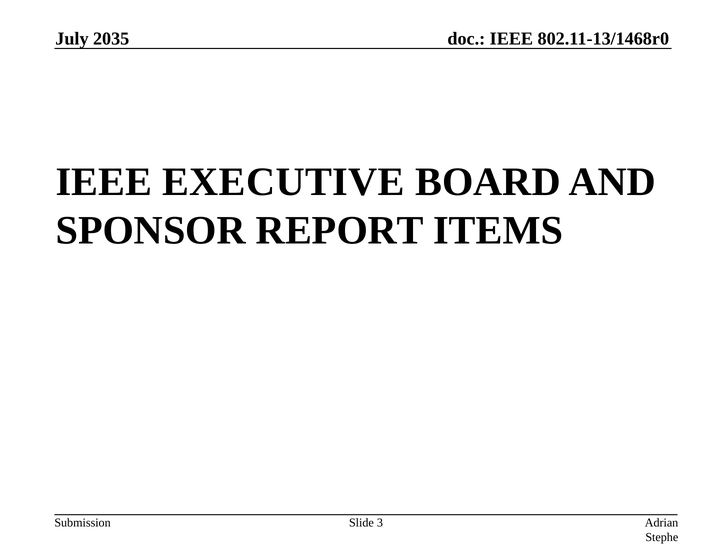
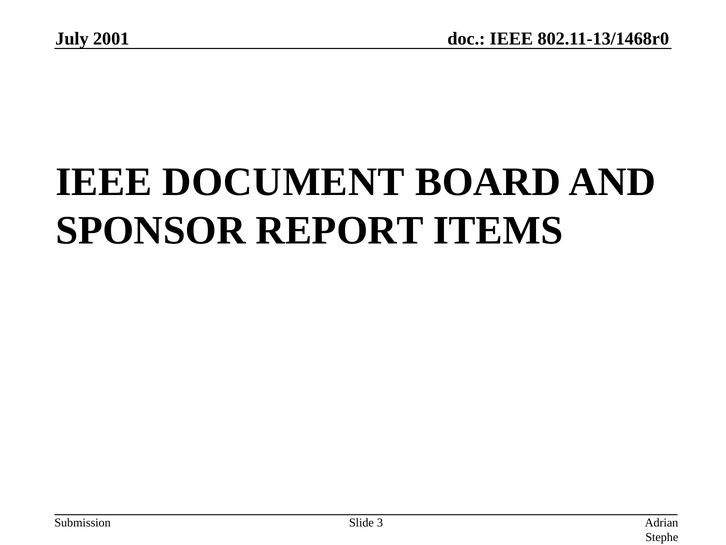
2035: 2035 -> 2001 (111, 39)
EXECUTIVE: EXECUTIVE -> DOCUMENT (283, 182)
